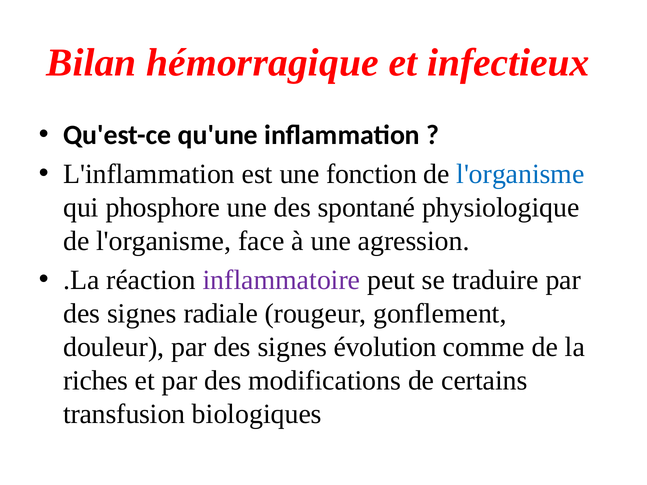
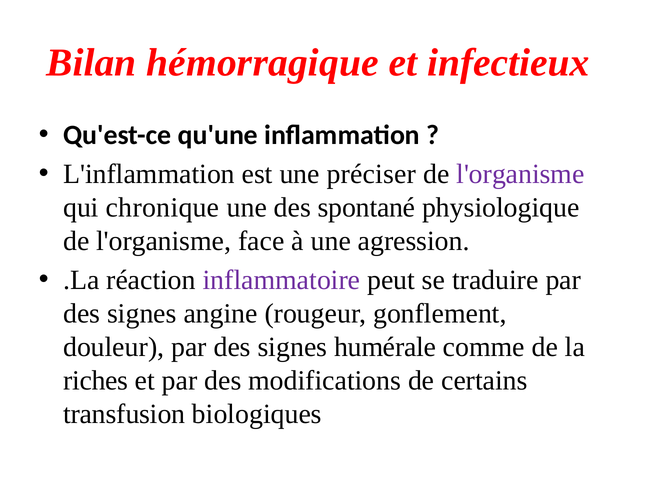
fonction: fonction -> préciser (371, 174)
l'organisme colour: blue -> purple (520, 174)
phosphore: phosphore -> chronique (163, 208)
radiale: radiale -> angine (221, 314)
évolution: évolution -> humérale (385, 347)
